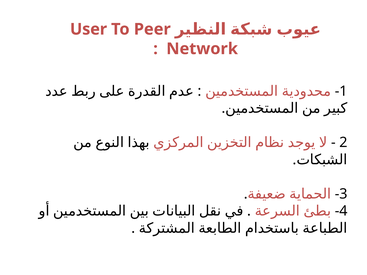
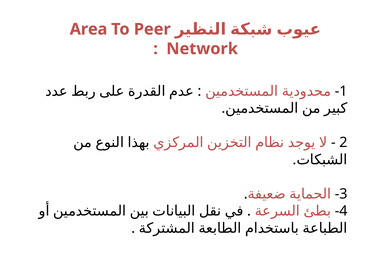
User: User -> Area (89, 29)
